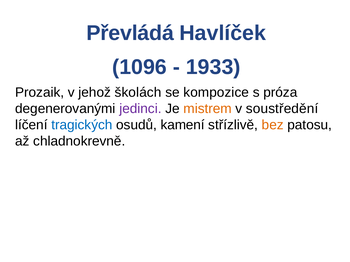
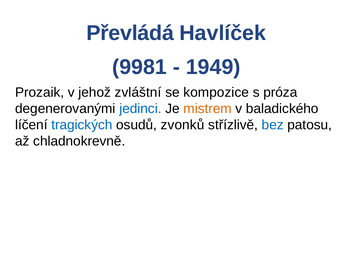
1096: 1096 -> 9981 (140, 67)
1933: 1933 -> 1949 (213, 67)
školách: školách -> zvláštní (138, 93)
jedinci colour: purple -> blue (140, 109)
soustředění: soustředění -> baladického (282, 109)
kamení: kamení -> zvonků (183, 125)
bez colour: orange -> blue (273, 125)
